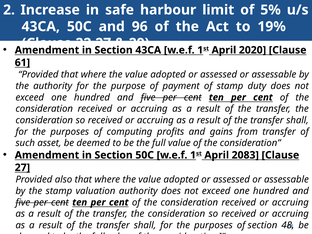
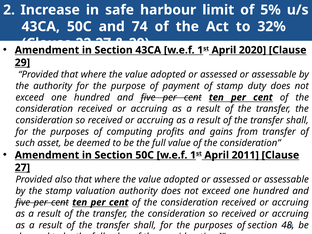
and 96: 96 -> 74 (140, 27)
19%: 19% -> 32% (272, 27)
61: 61 -> 29 (22, 63)
2083: 2083 -> 2011 (245, 155)
